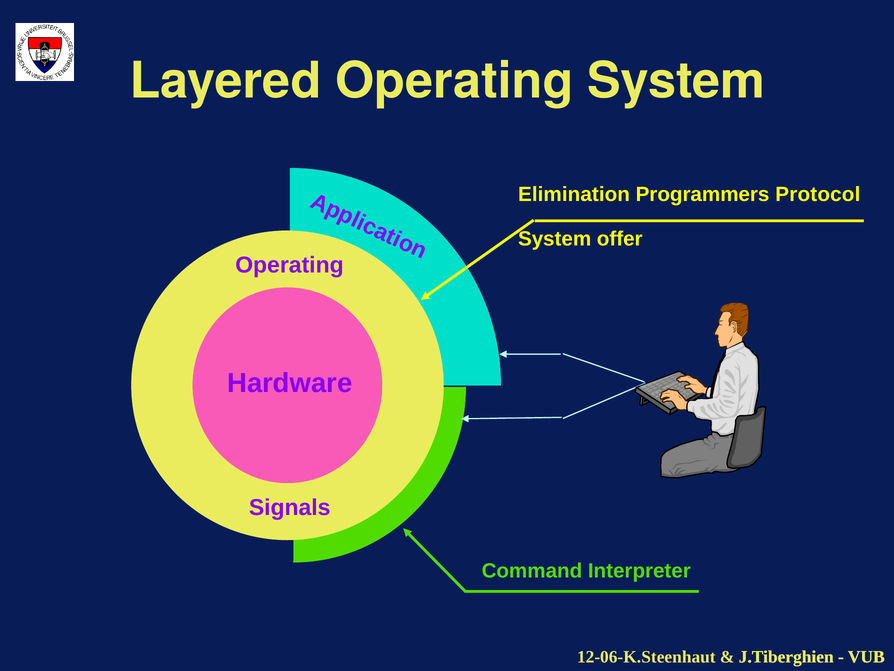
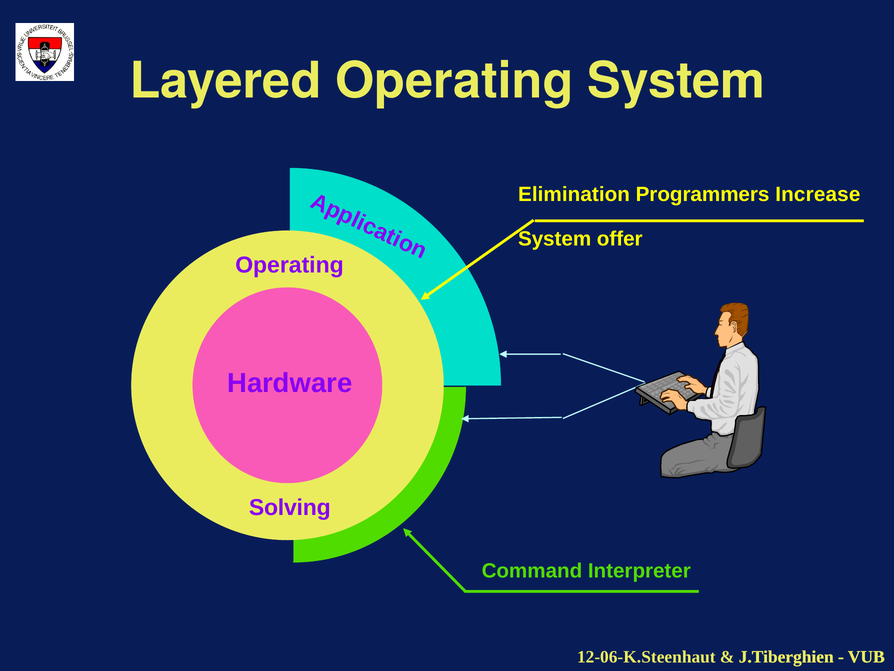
Protocol: Protocol -> Increase (818, 194)
Signals: Signals -> Solving (290, 507)
